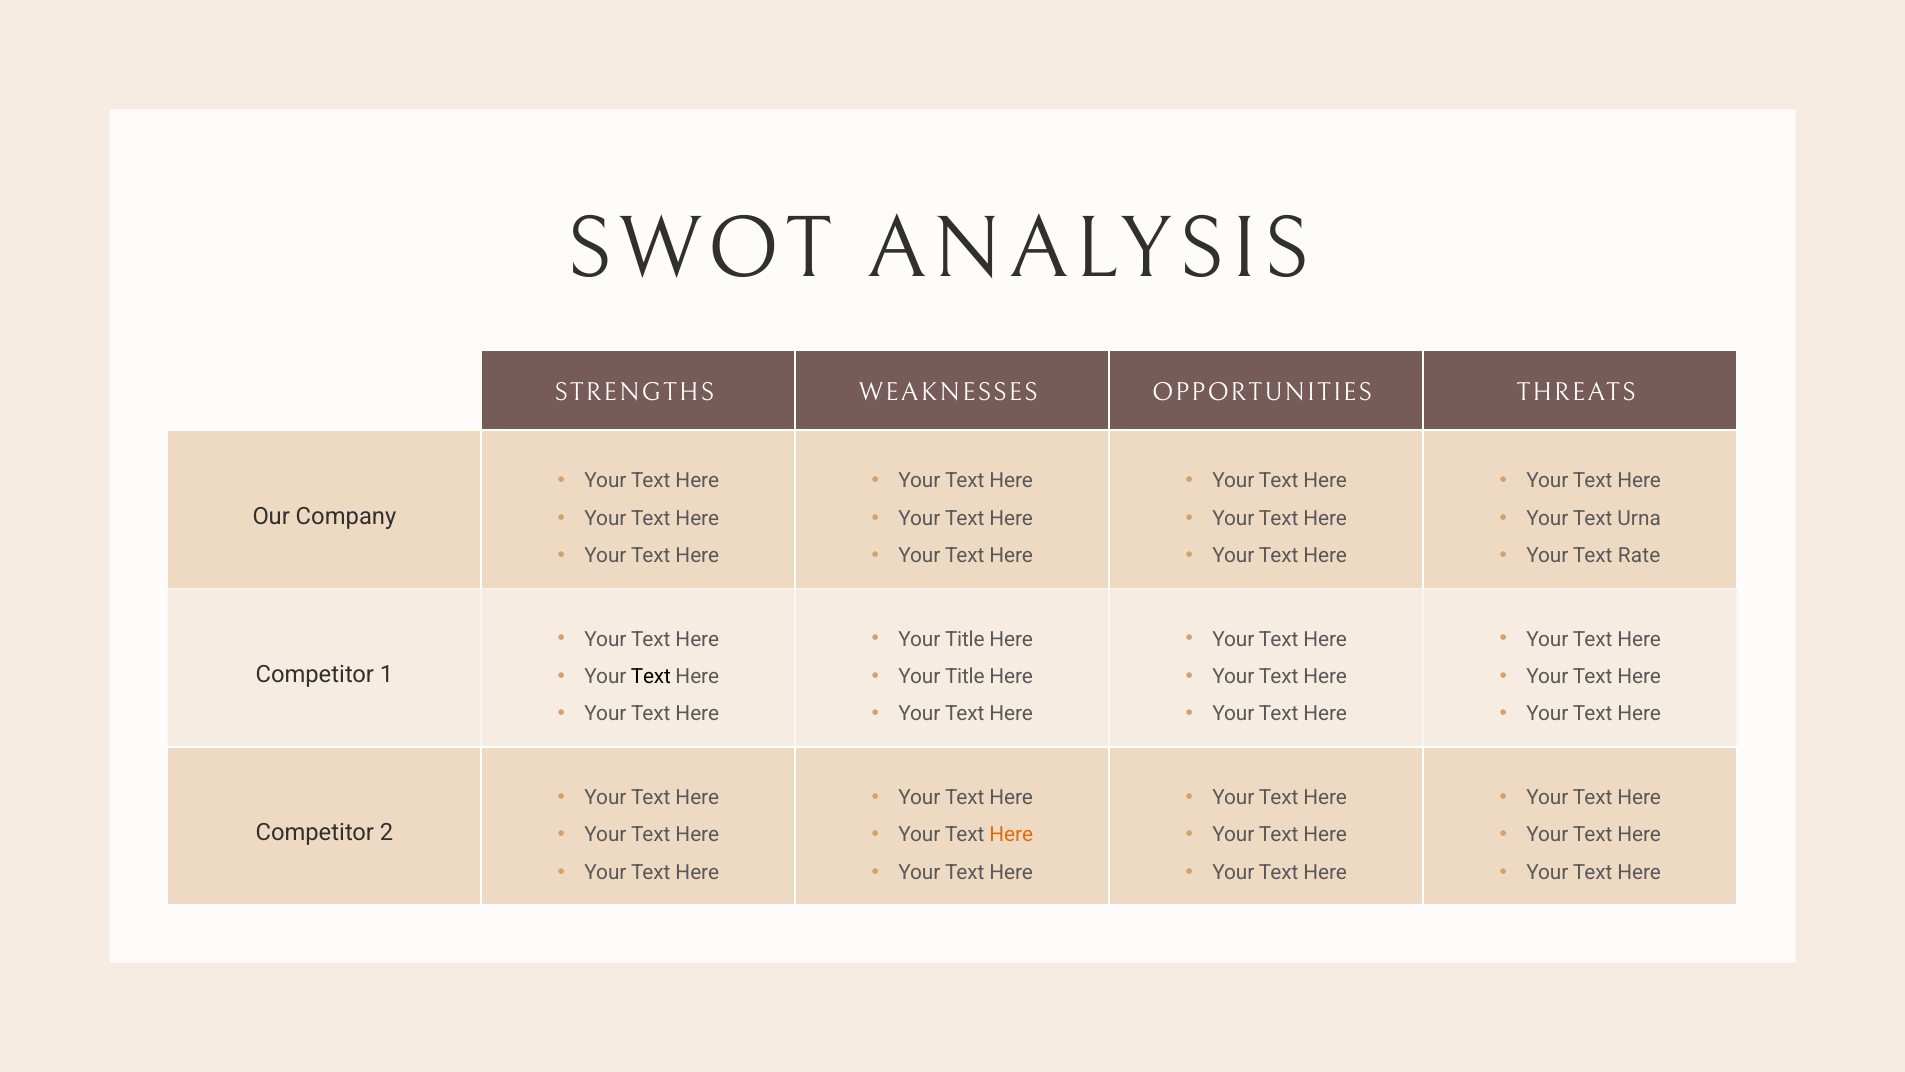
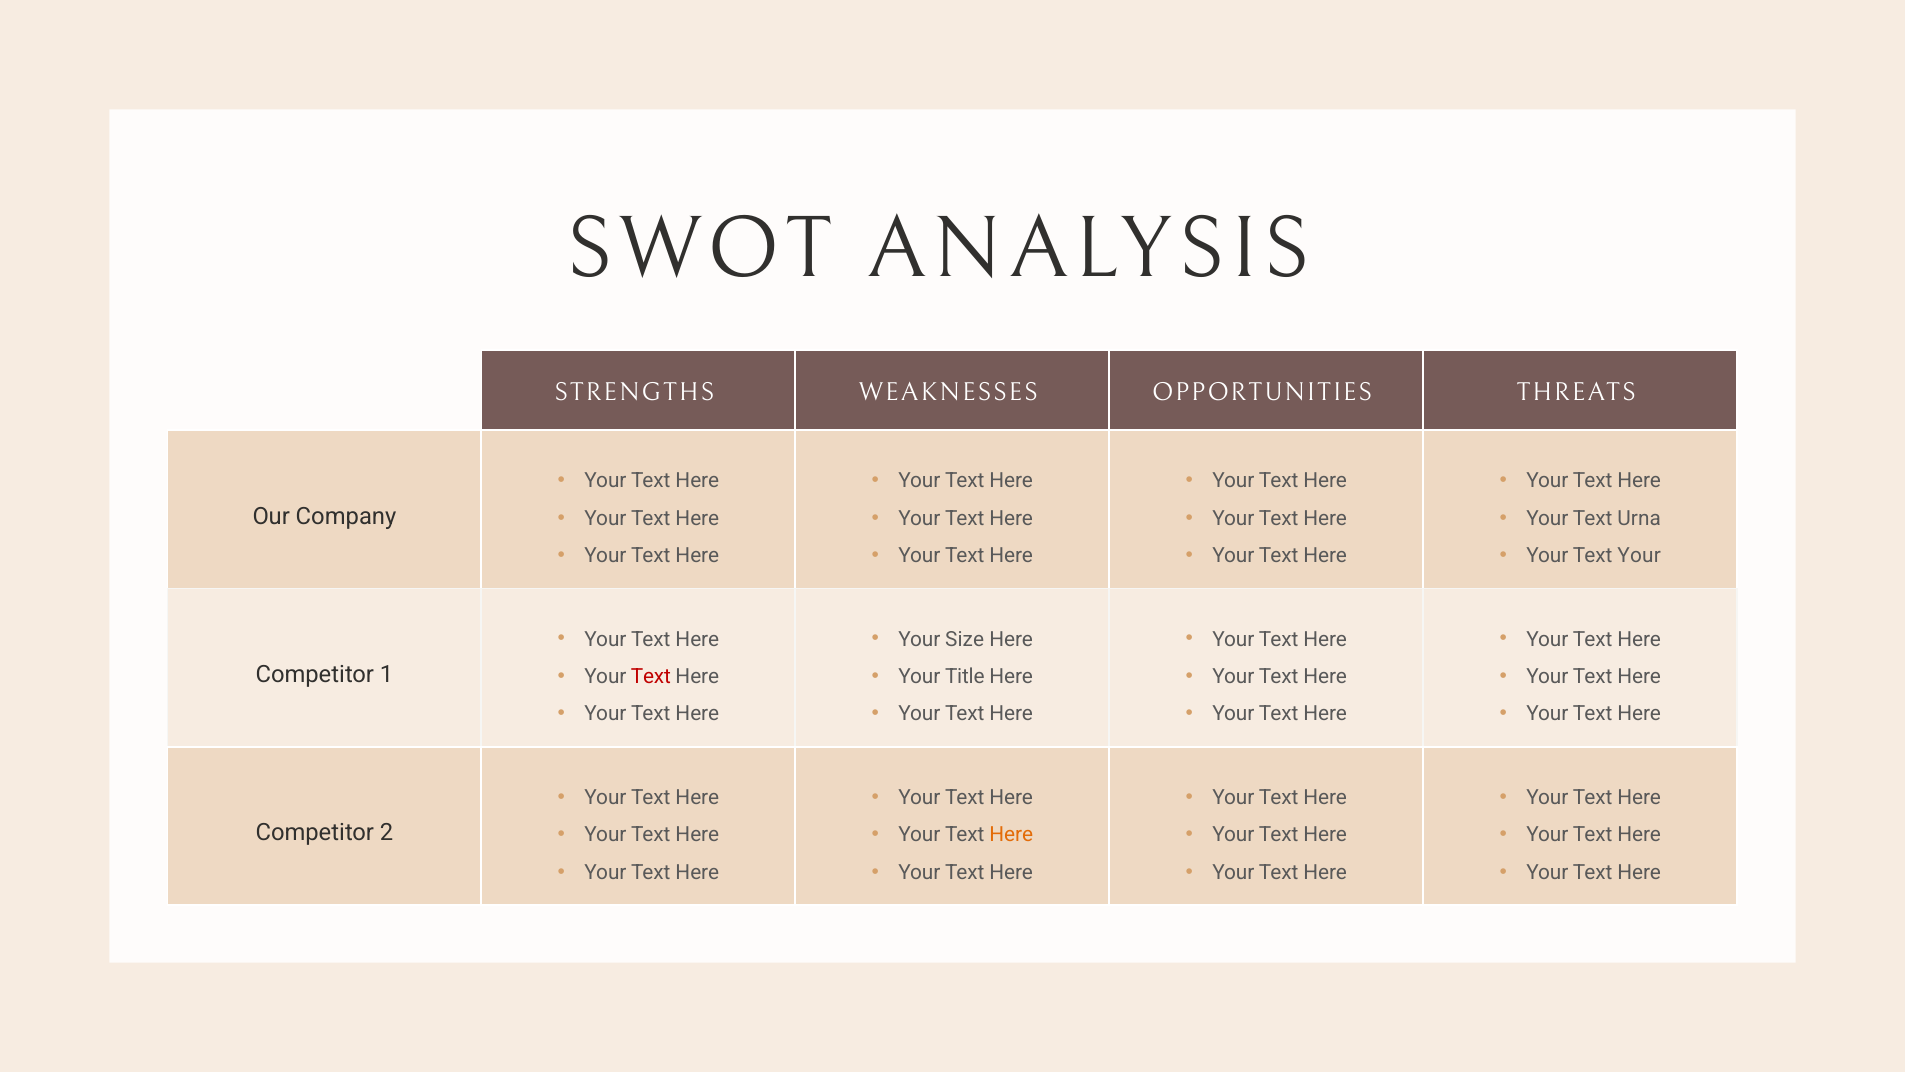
Text Rate: Rate -> Your (1639, 556)
Title: Title -> Size (965, 639)
Text colour: black -> red (651, 676)
